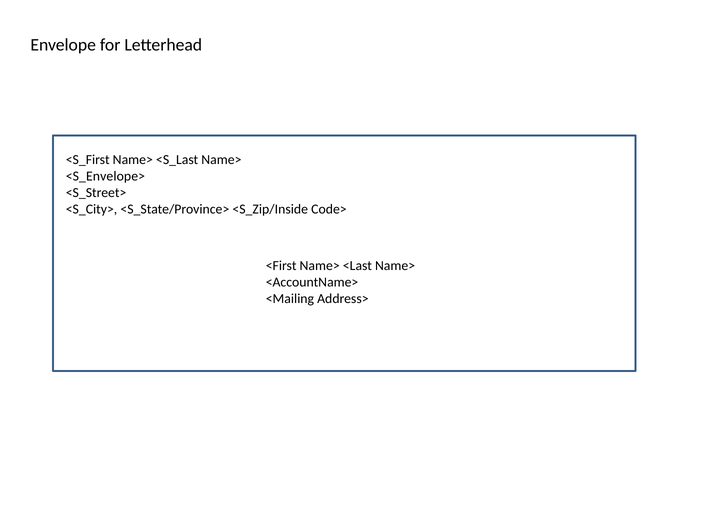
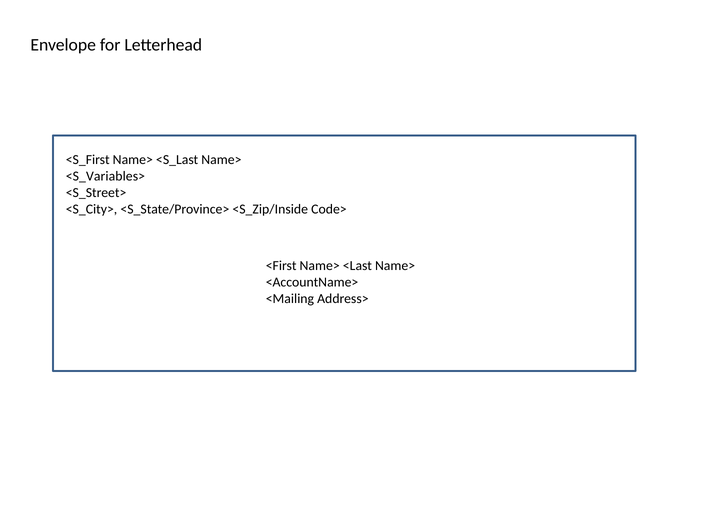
<S_Envelope>: <S_Envelope> -> <S_Variables> (105, 176)
